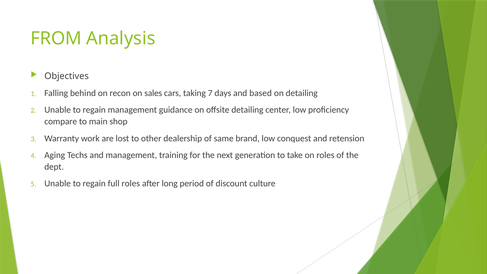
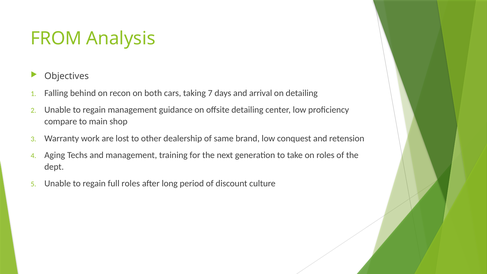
sales: sales -> both (153, 93)
based: based -> arrival (261, 93)
